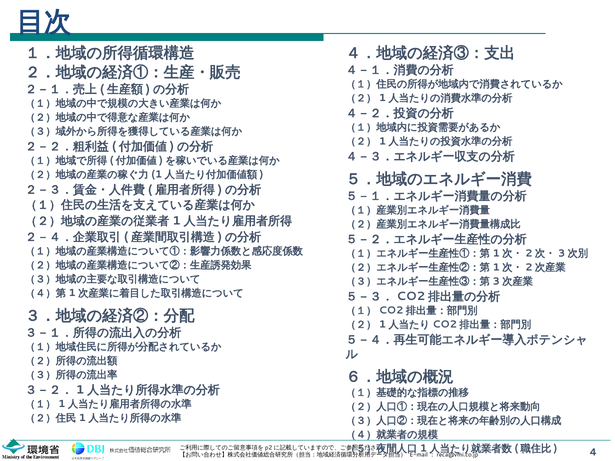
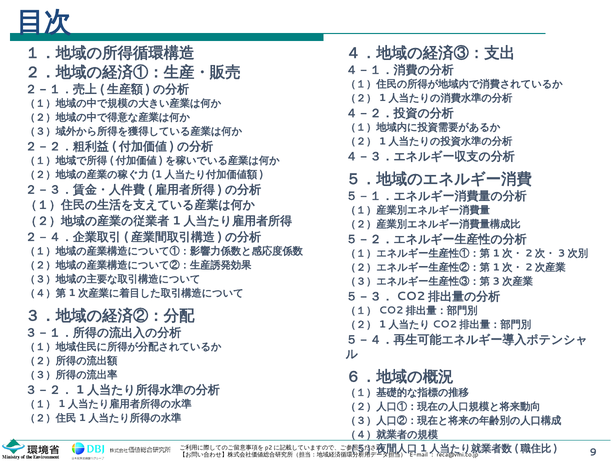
4: 4 -> 9 (593, 453)
